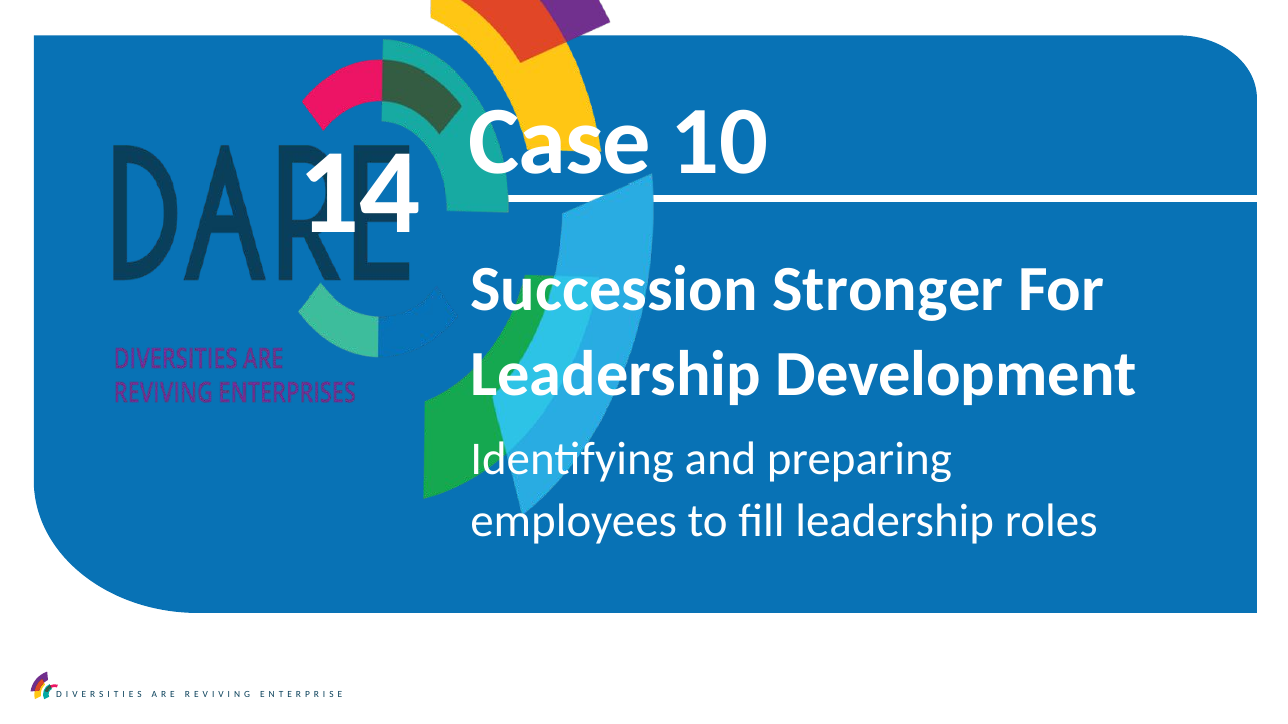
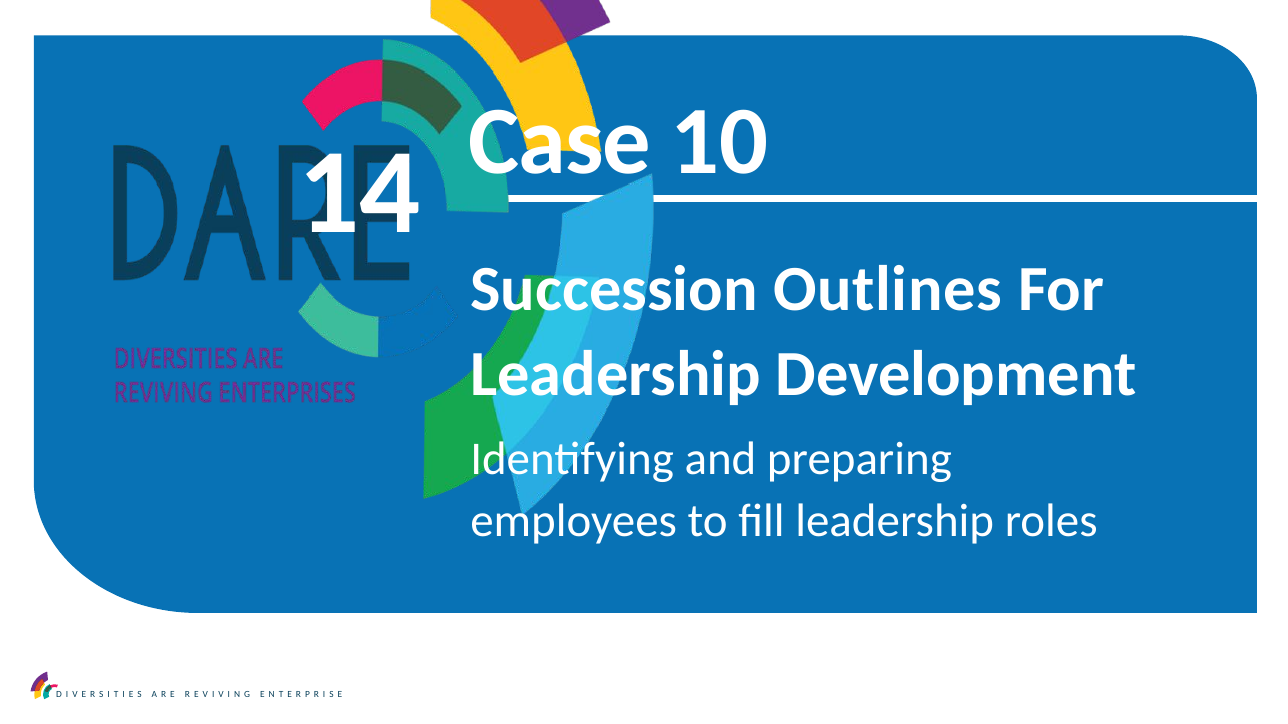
Stronger: Stronger -> Outlines (888, 289)
